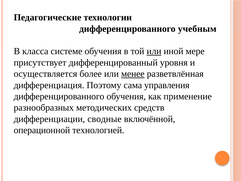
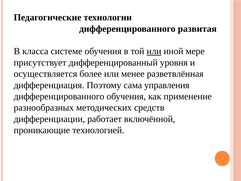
учебным: учебным -> развитая (197, 29)
менее underline: present -> none (133, 74)
сводные: сводные -> работает (105, 119)
операционной: операционной -> проникающие (42, 130)
